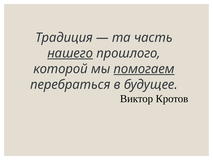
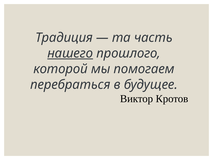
помогаем underline: present -> none (144, 69)
